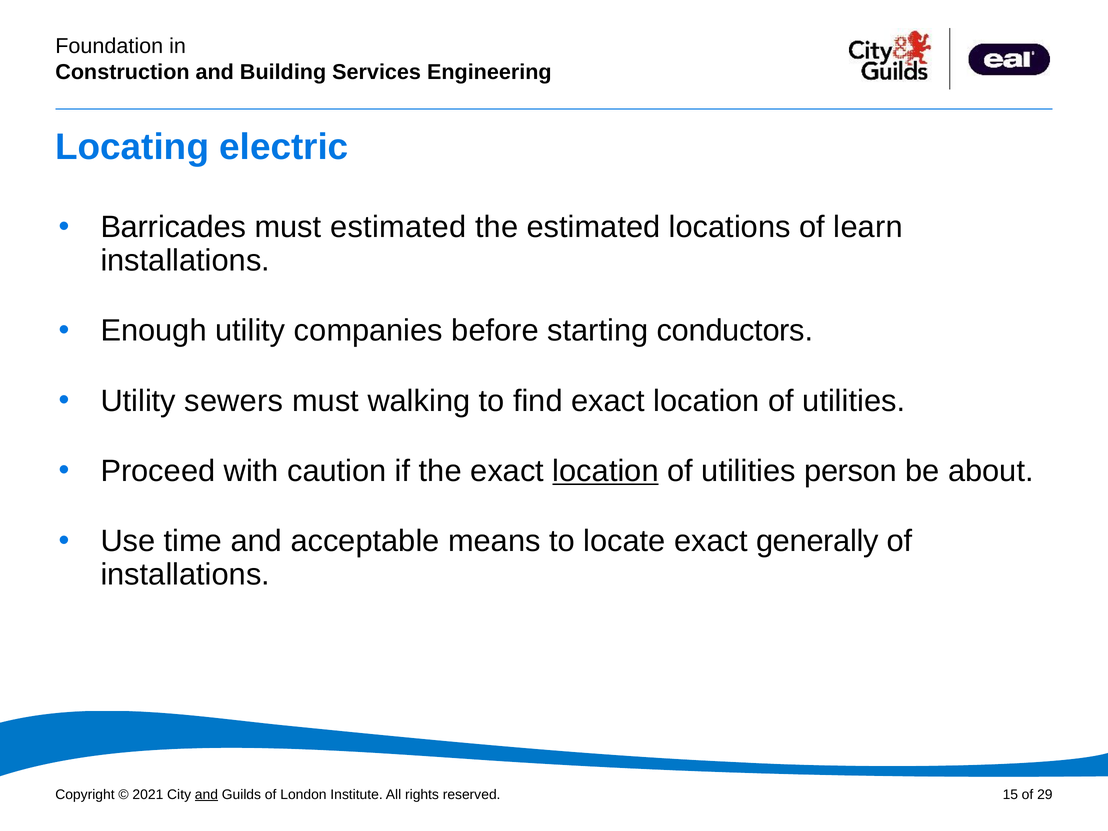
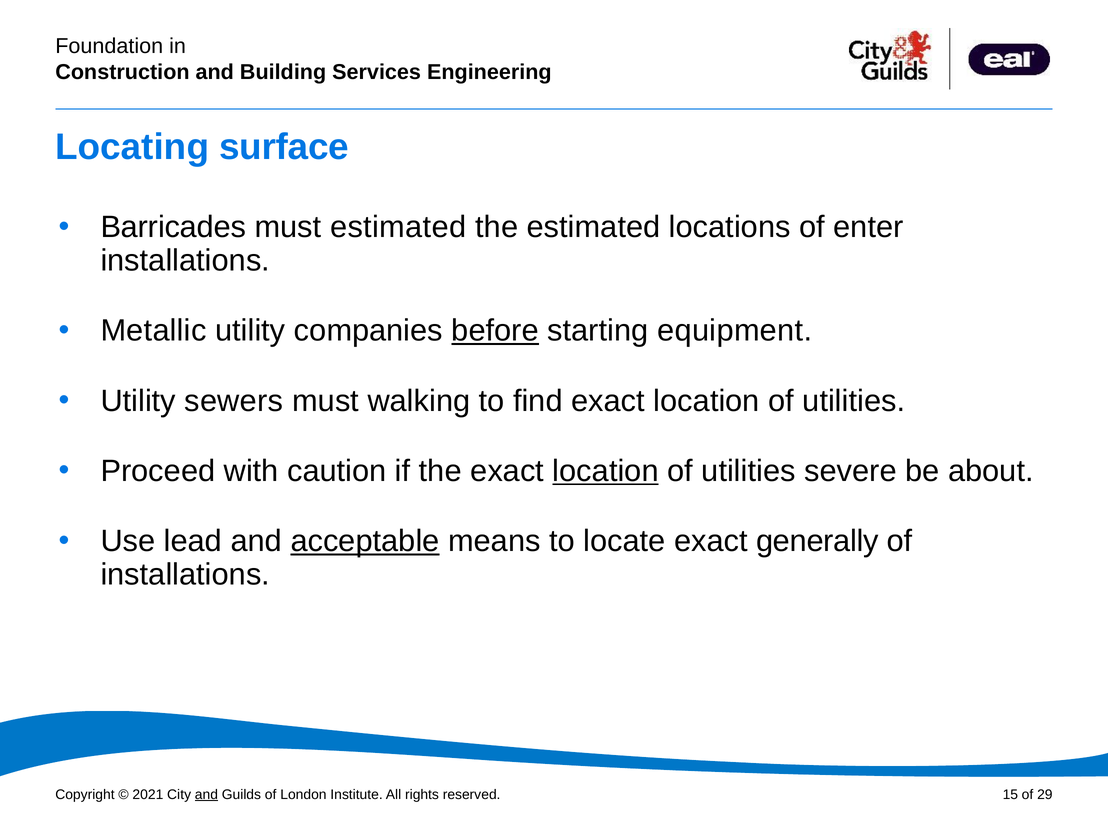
electric: electric -> surface (284, 147)
learn: learn -> enter (868, 227)
Enough: Enough -> Metallic (153, 331)
before underline: none -> present (495, 331)
conductors: conductors -> equipment (735, 331)
person: person -> severe (850, 471)
time: time -> lead (193, 541)
acceptable underline: none -> present (365, 541)
